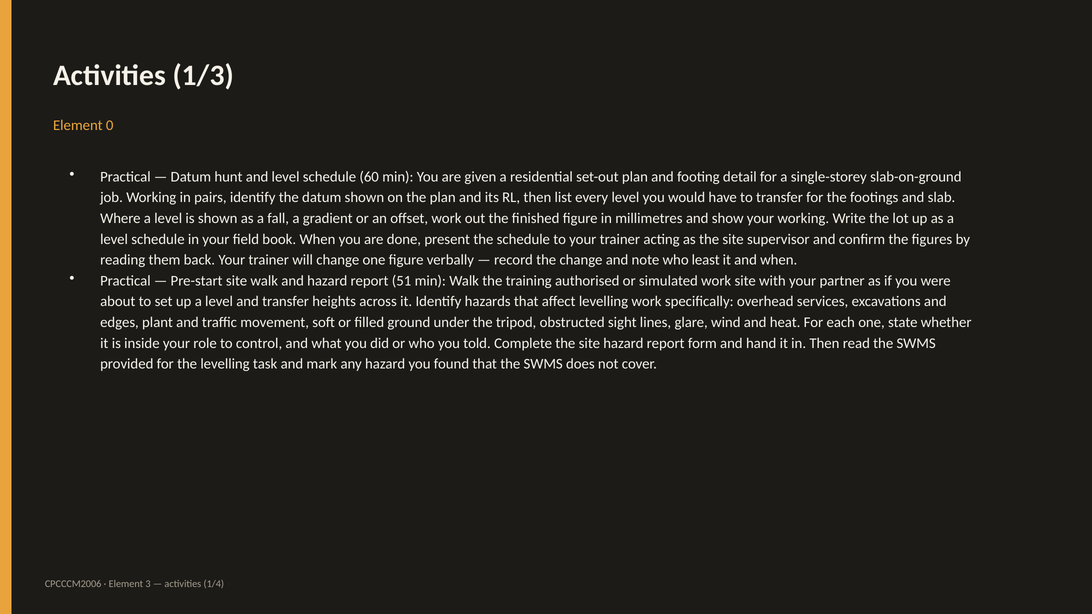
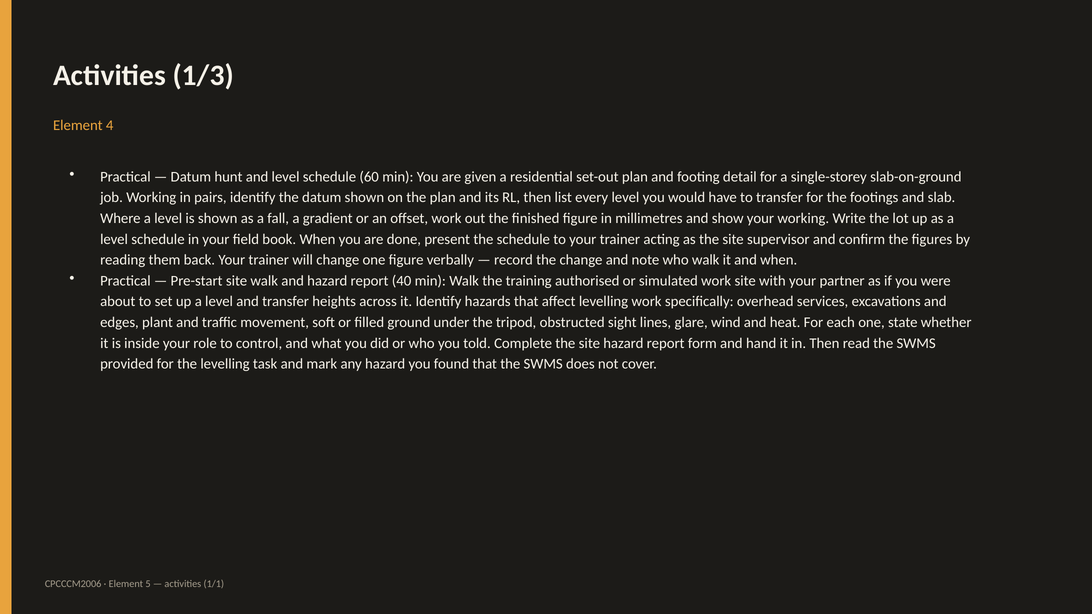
0: 0 -> 4 (110, 125)
who least: least -> walk (706, 260)
51: 51 -> 40 (402, 281)
3: 3 -> 5 (148, 584)
1/4: 1/4 -> 1/1 (214, 584)
